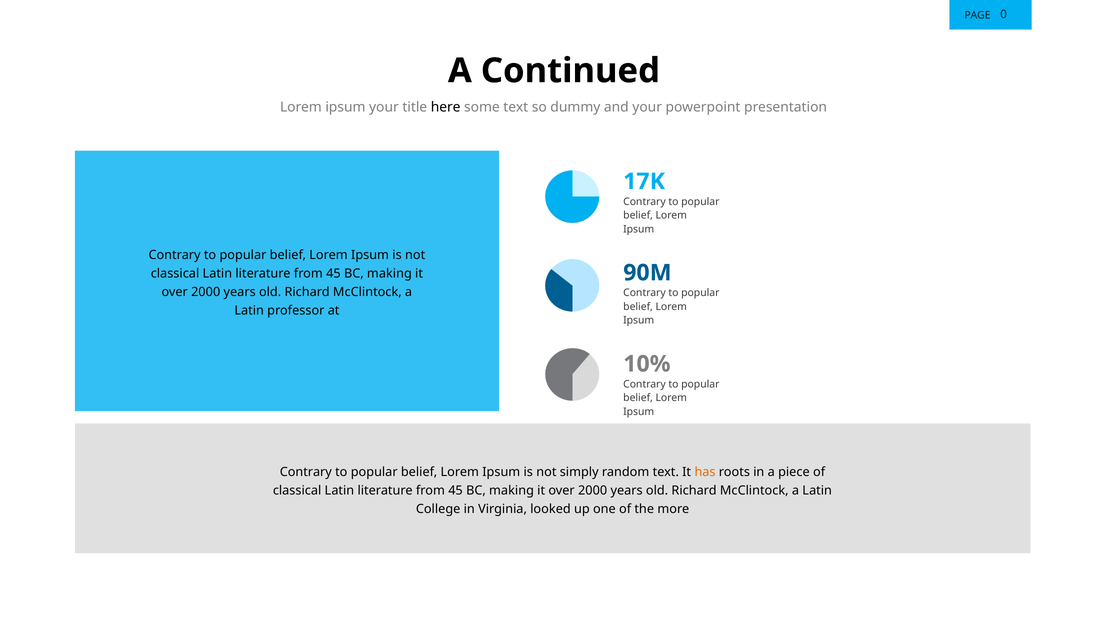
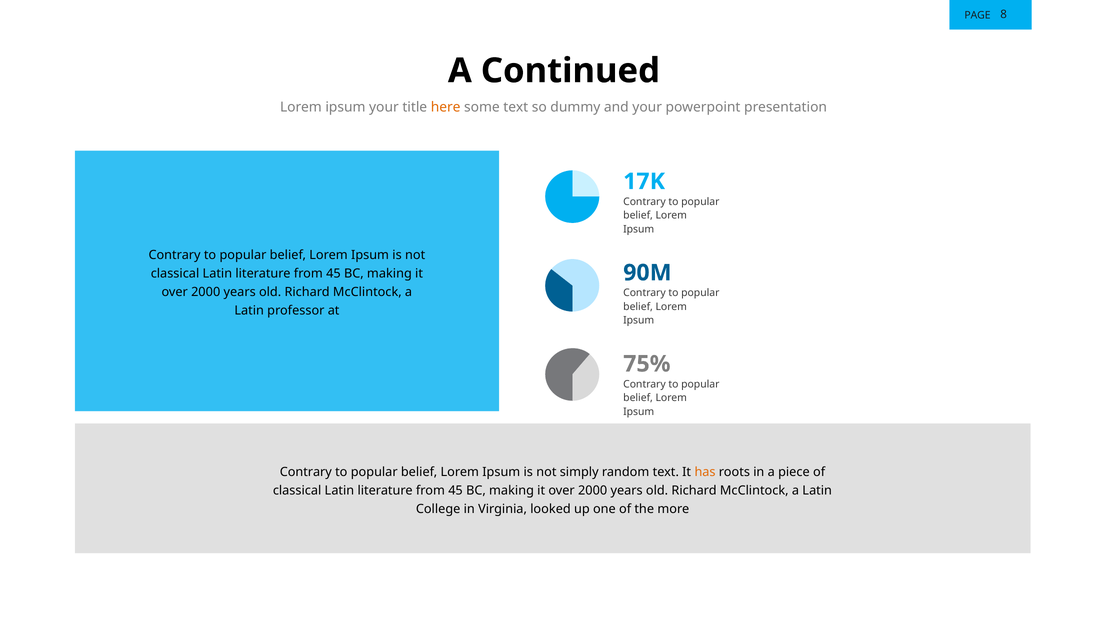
0: 0 -> 8 (1004, 15)
here colour: black -> orange (446, 107)
10%: 10% -> 75% (647, 364)
